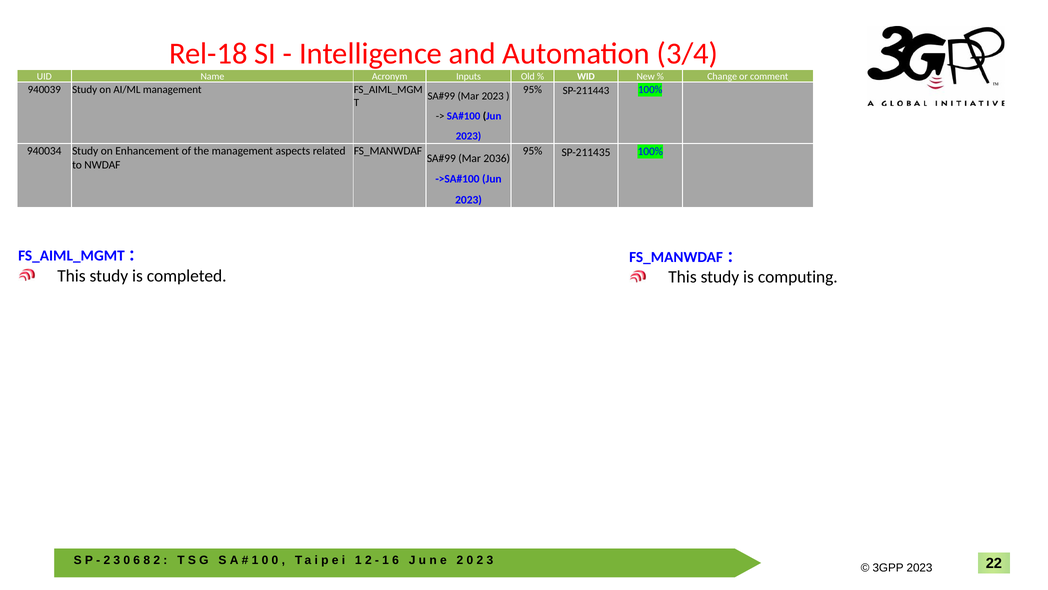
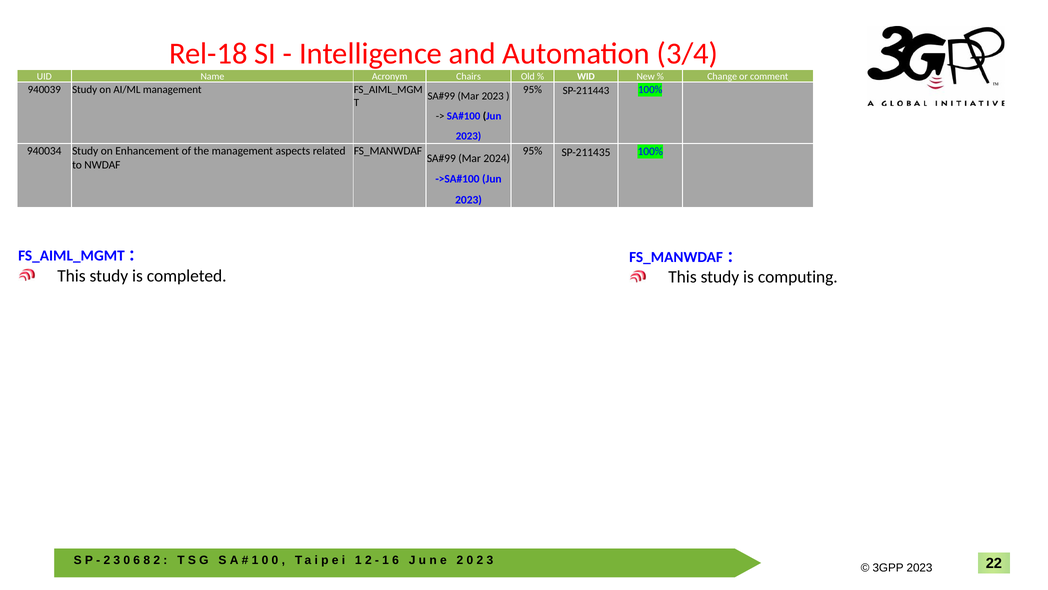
Inputs: Inputs -> Chairs (469, 76)
2036: 2036 -> 2024 (497, 158)
